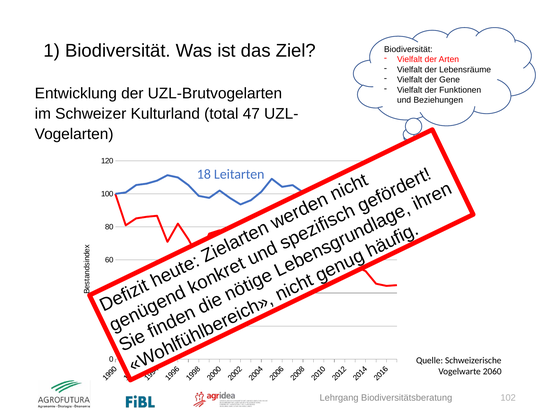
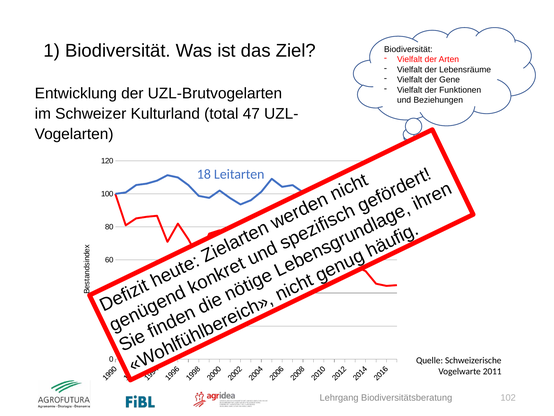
2060: 2060 -> 2011 (492, 371)
